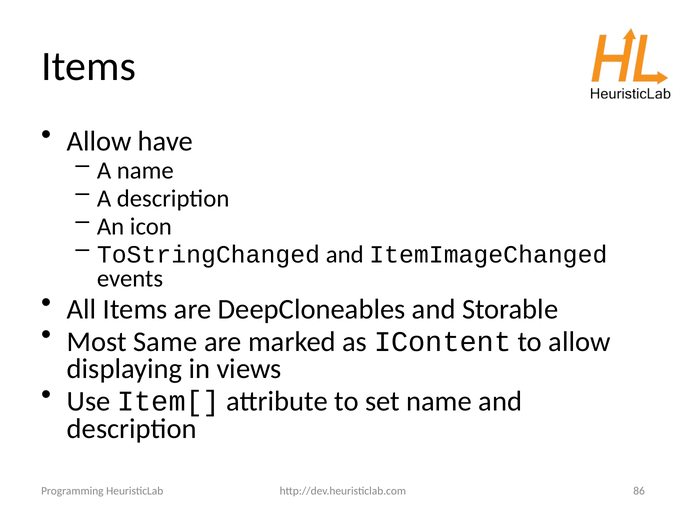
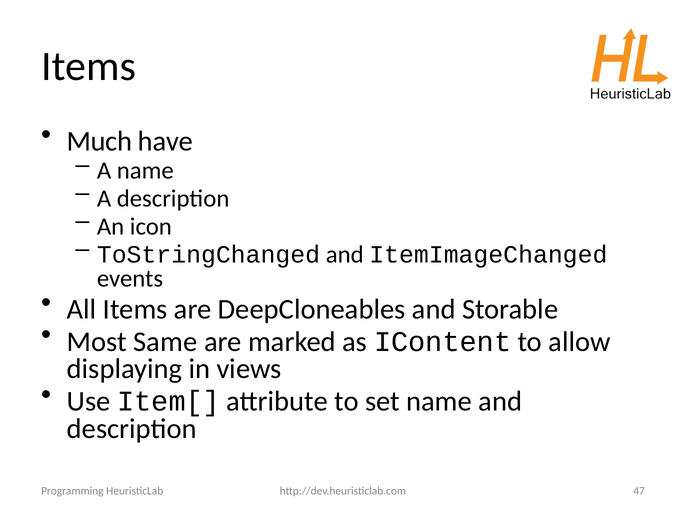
Allow: Allow -> Much (99, 141)
86: 86 -> 47 (639, 491)
